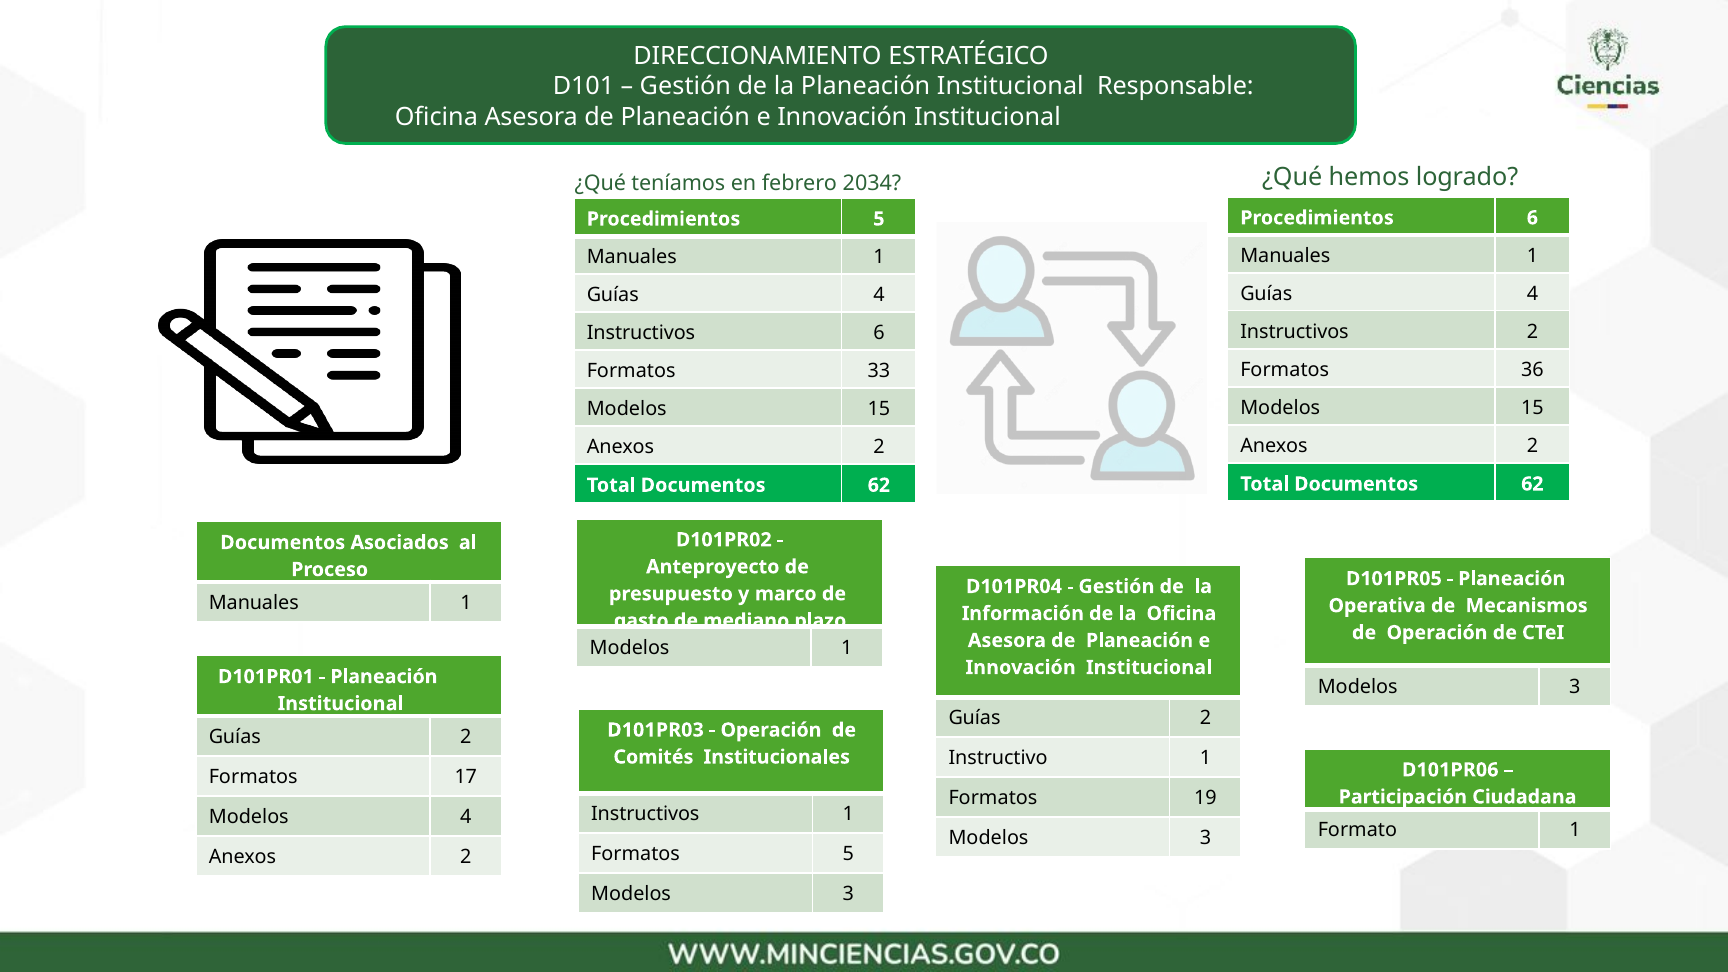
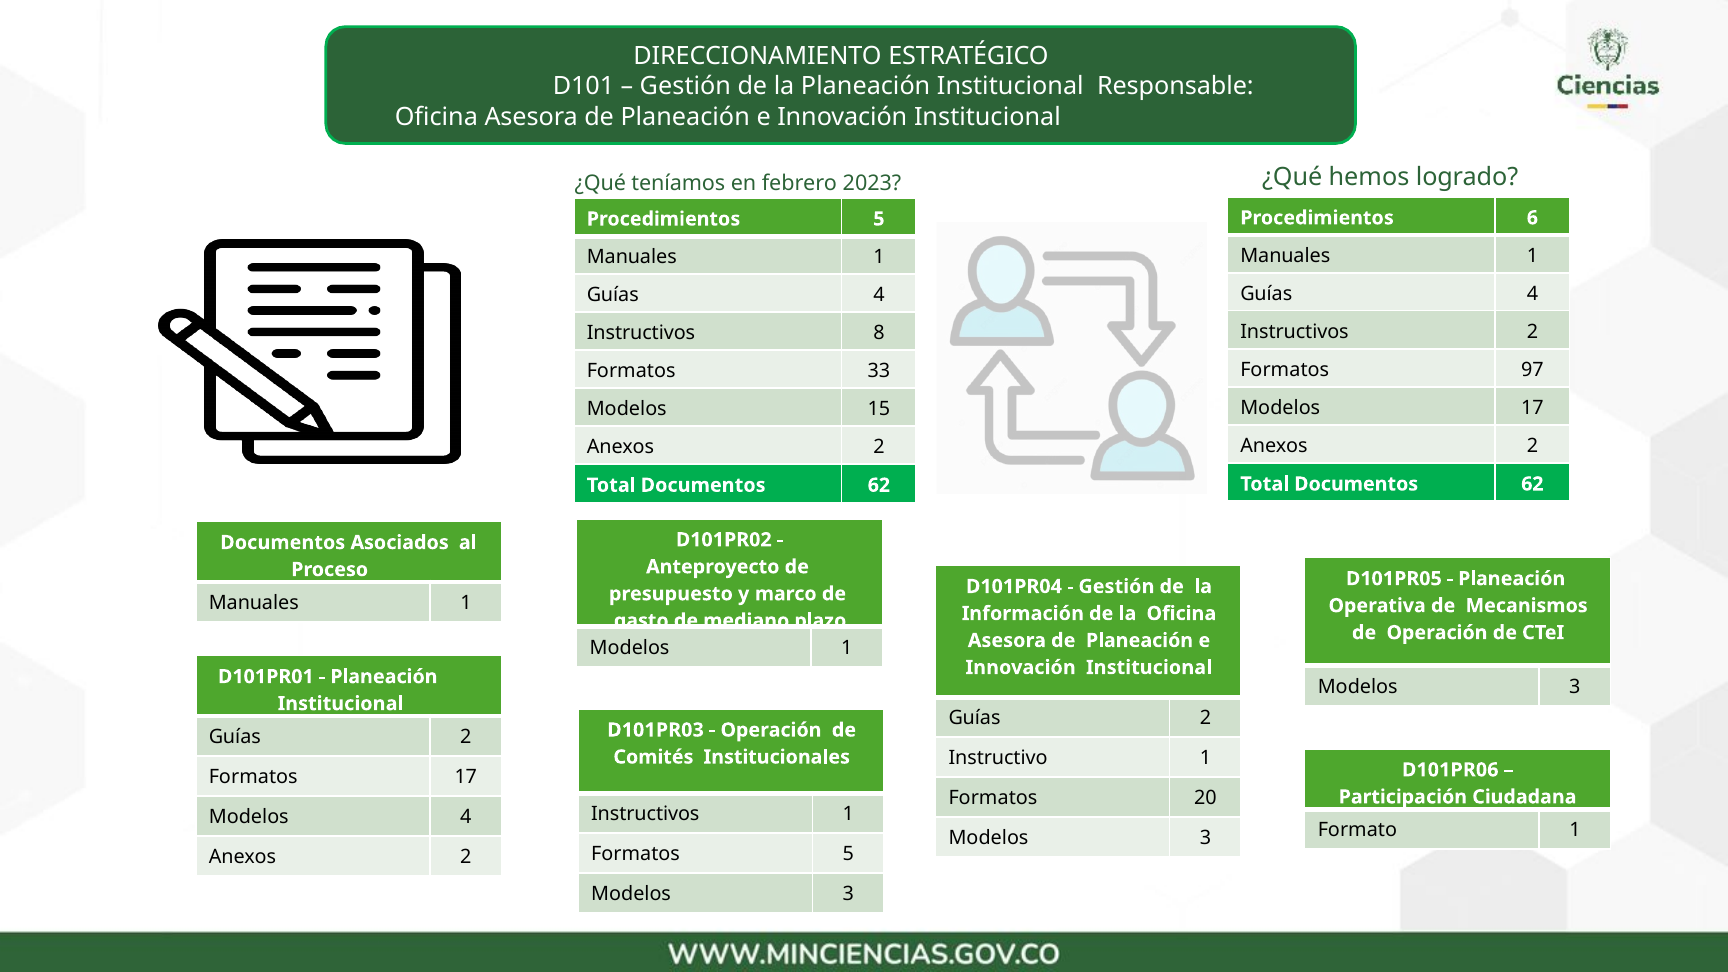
2034: 2034 -> 2023 (872, 183)
Instructivos 6: 6 -> 8 (879, 333)
36: 36 -> 97 (1532, 370)
15: 15 -> 17 (1532, 408)
19: 19 -> 20 (1205, 798)
